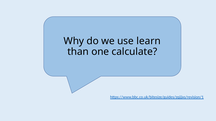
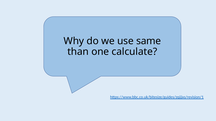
learn: learn -> same (149, 41)
